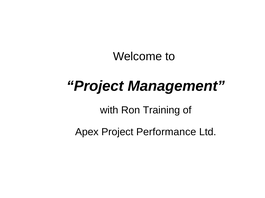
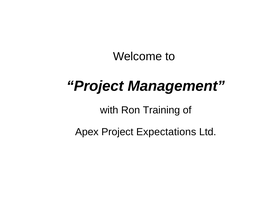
Performance: Performance -> Expectations (166, 132)
